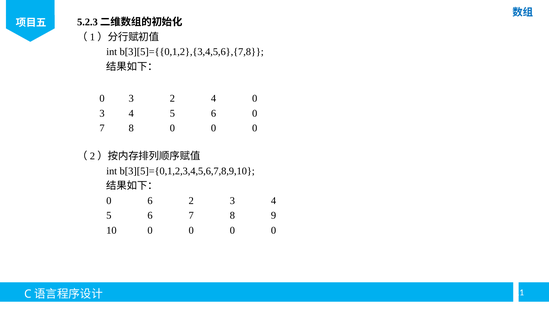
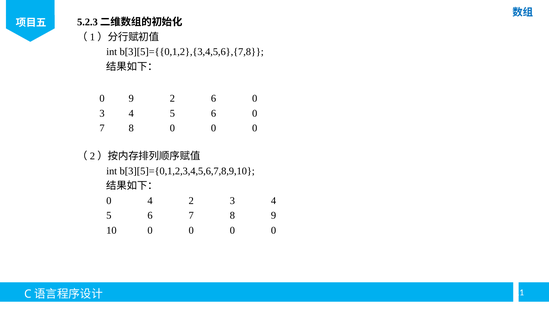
3: 3 -> 9 (131, 99)
2 4: 4 -> 6 (214, 99)
0 6: 6 -> 4 (150, 201)
